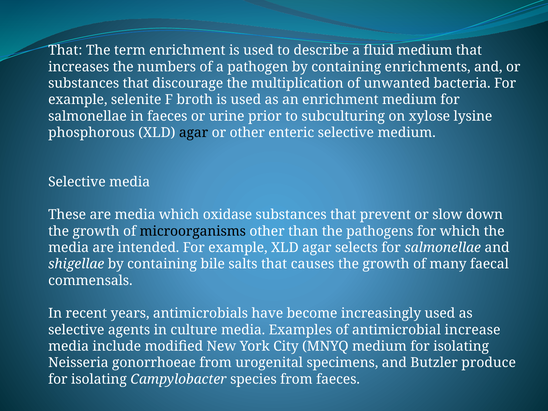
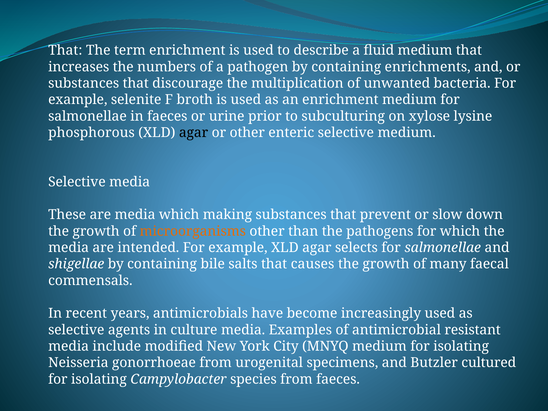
oxidase: oxidase -> making (227, 215)
microorganisms colour: black -> orange (193, 231)
increase: increase -> resistant (473, 330)
produce: produce -> cultured (489, 363)
